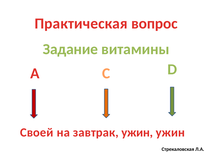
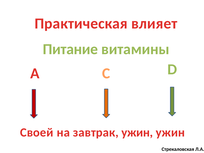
вопрос: вопрос -> влияет (154, 24)
Задание: Задание -> Питание (70, 49)
